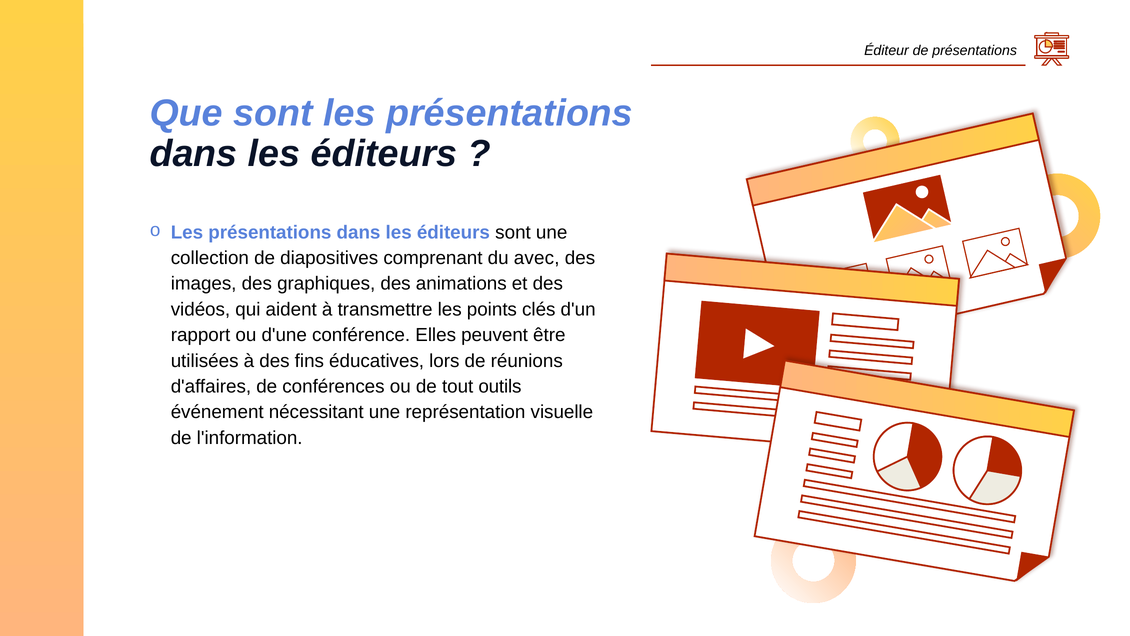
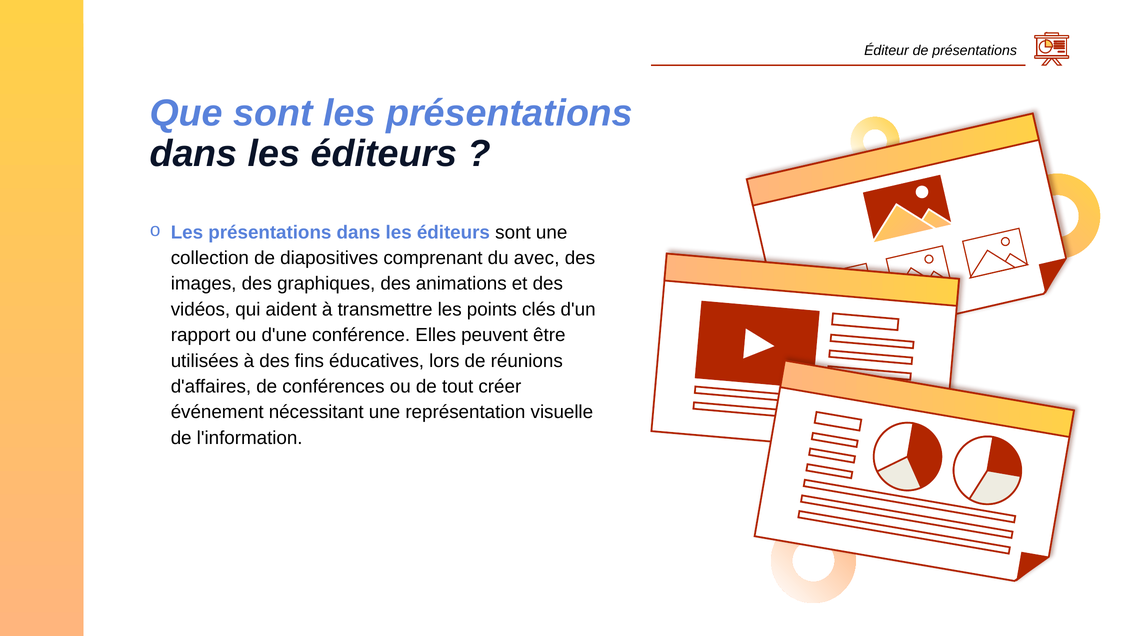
outils: outils -> créer (500, 386)
